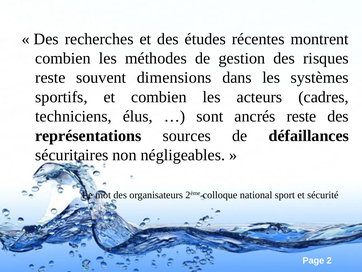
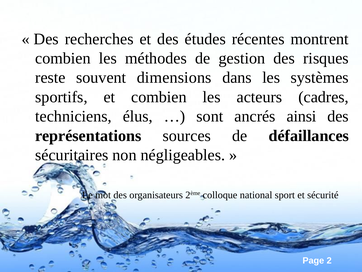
ancrés reste: reste -> ainsi (301, 116)
